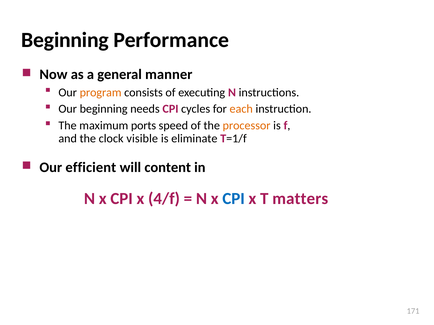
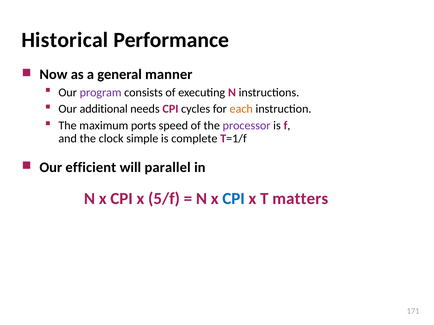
Beginning: Beginning -> Historical (65, 40)
program colour: orange -> purple (101, 93)
Our beginning: beginning -> additional (104, 109)
processor colour: orange -> purple (247, 126)
visible: visible -> simple (142, 139)
eliminate: eliminate -> complete (194, 139)
content: content -> parallel (168, 168)
4/f: 4/f -> 5/f (164, 199)
